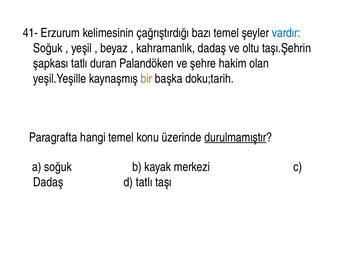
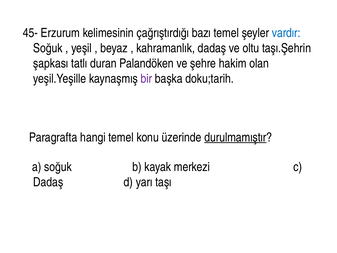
41-: 41- -> 45- (30, 33)
bir colour: orange -> purple (146, 79)
d tatlı: tatlı -> yarı (144, 182)
